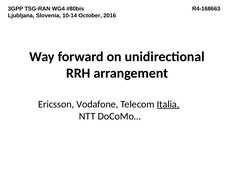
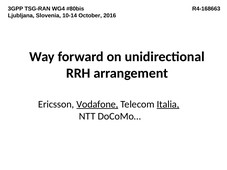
Vodafone underline: none -> present (97, 104)
